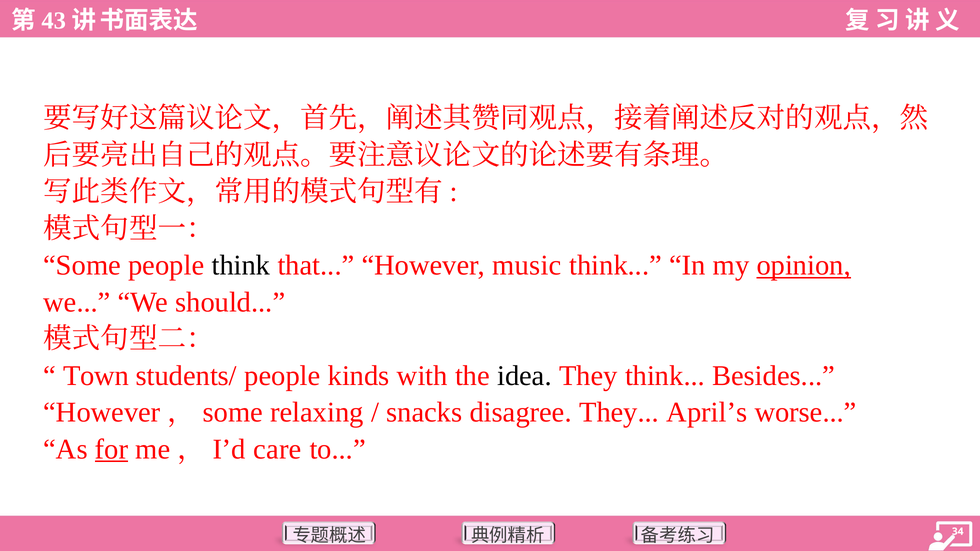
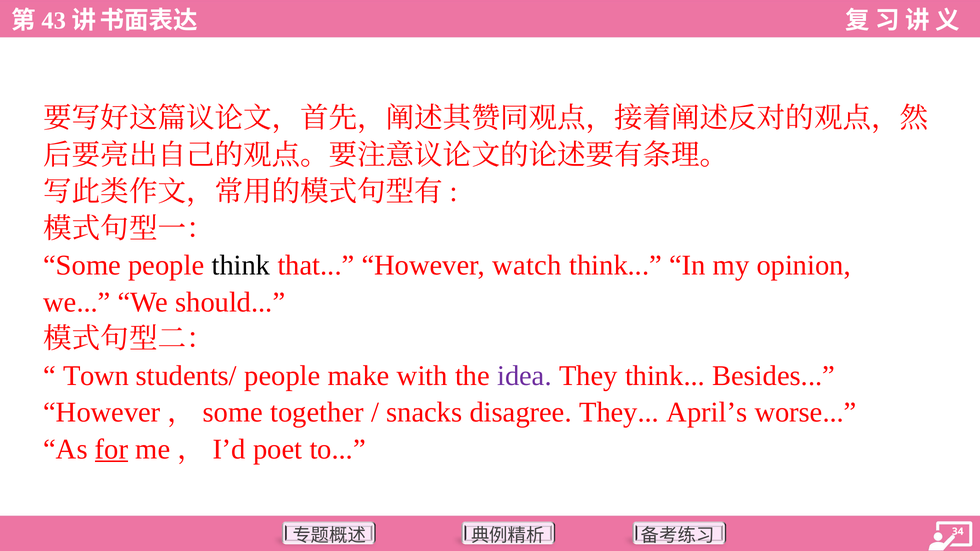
music: music -> watch (527, 266)
opinion underline: present -> none (804, 266)
kinds: kinds -> make (359, 376)
idea colour: black -> purple (524, 376)
relaxing: relaxing -> together (317, 413)
care: care -> poet (278, 449)
